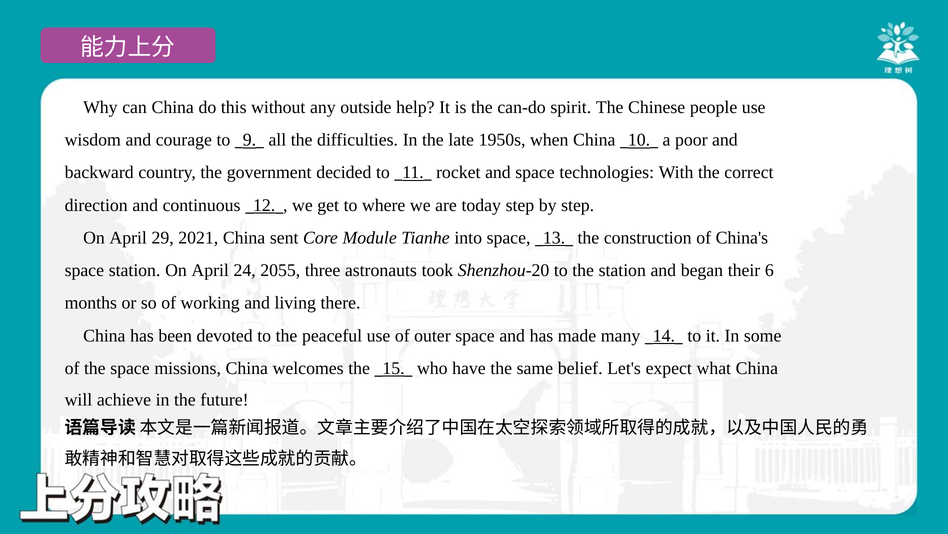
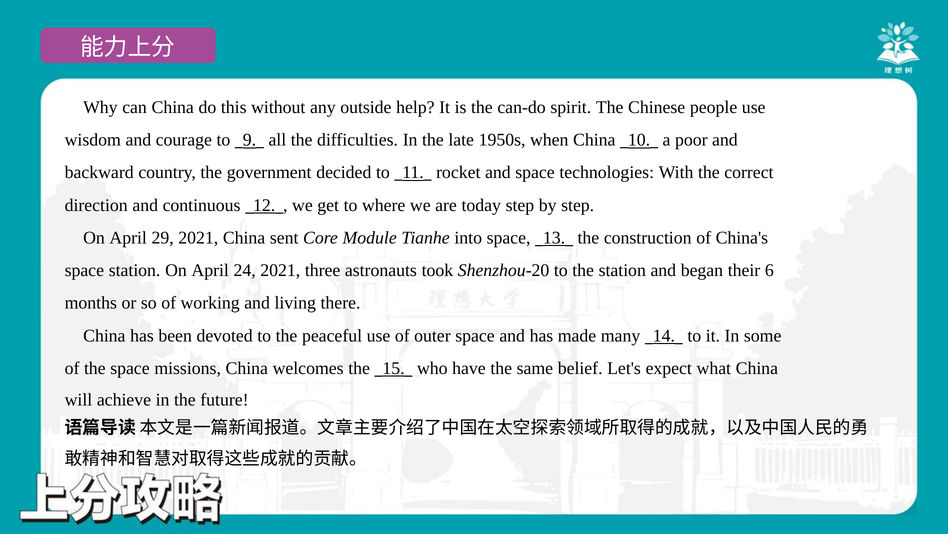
24 2055: 2055 -> 2021 (280, 270)
